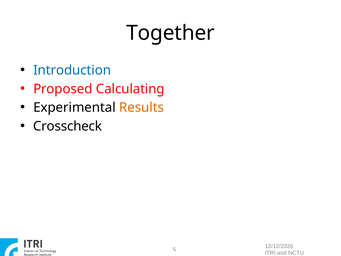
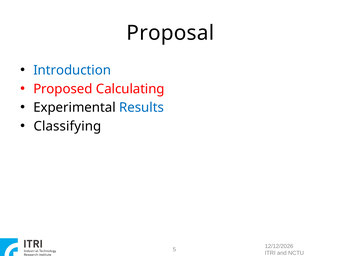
Together: Together -> Proposal (170, 33)
Results colour: orange -> blue (142, 107)
Crosscheck: Crosscheck -> Classifying (67, 126)
